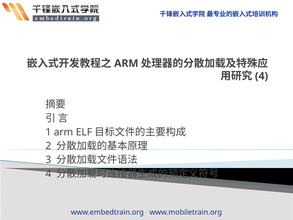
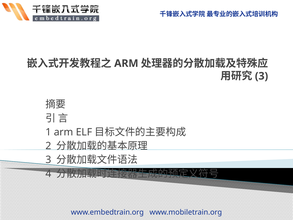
4: 4 -> 3 (262, 76)
